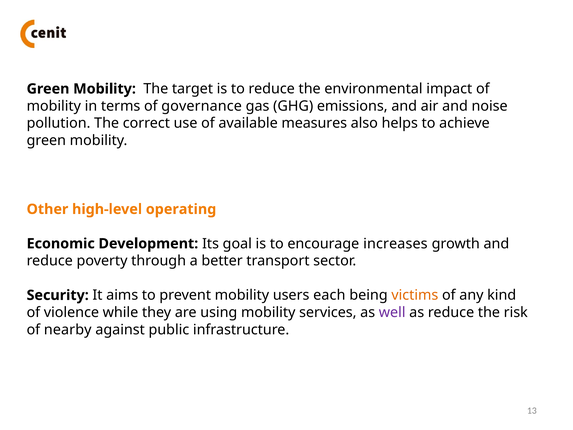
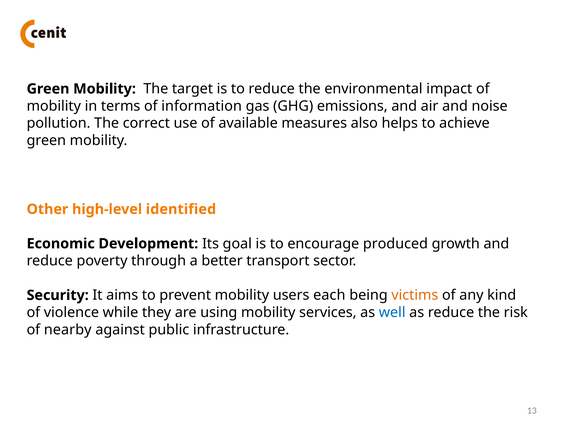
governance: governance -> information (202, 106)
operating: operating -> identified (181, 209)
increases: increases -> produced (395, 243)
well colour: purple -> blue (392, 312)
